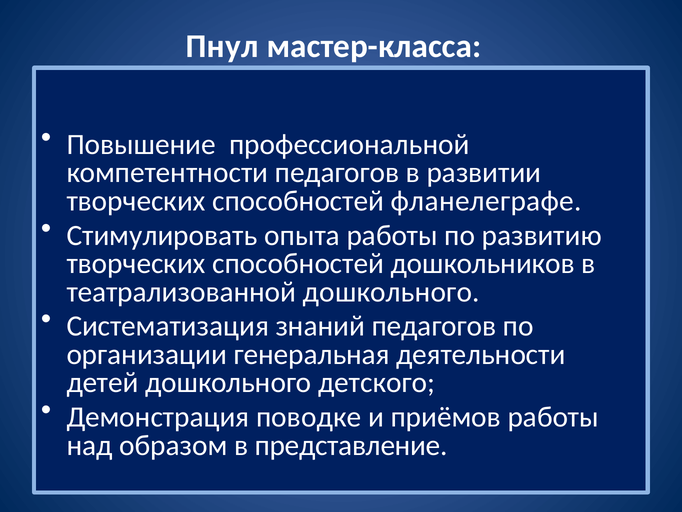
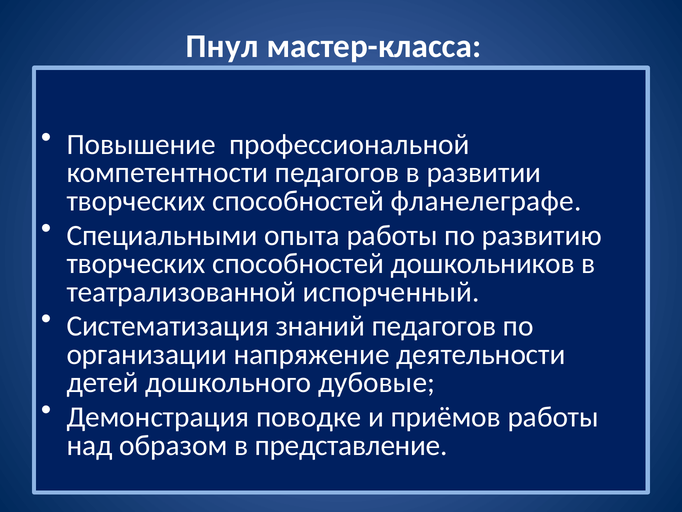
Стимулировать: Стимулировать -> Специальными (162, 235)
театрализованной дошкольного: дошкольного -> испорченный (391, 292)
генеральная: генеральная -> напряжение (312, 354)
детского: детского -> дубовые (377, 382)
